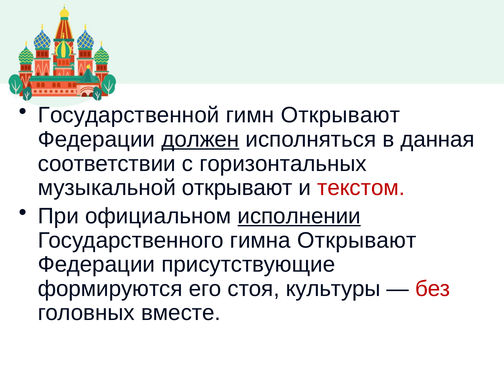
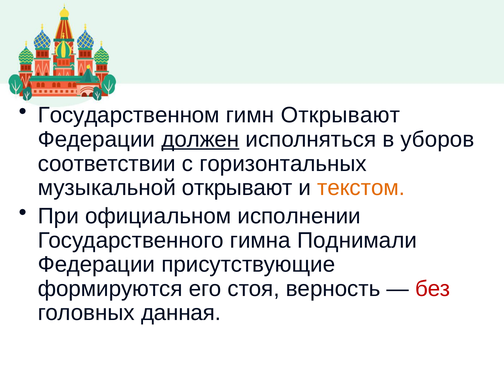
Государственной: Государственной -> Государственном (129, 115)
данная: данная -> уборов (437, 139)
текстом colour: red -> orange (361, 188)
исполнении underline: present -> none (299, 216)
гимна Открывают: Открывают -> Поднимали (357, 240)
культуры: культуры -> верность (333, 289)
вместе: вместе -> данная (181, 313)
